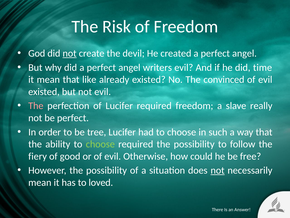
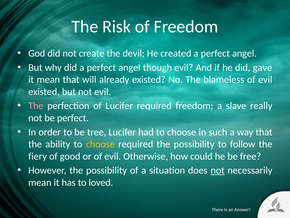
not underline: present -> none (70, 53)
writers: writers -> though (157, 67)
time: time -> gave (263, 67)
like: like -> will (89, 79)
convinced: convinced -> blameless (224, 79)
choose colour: light green -> yellow (100, 144)
